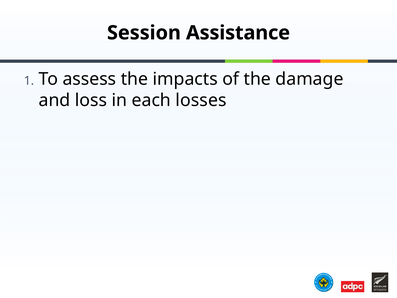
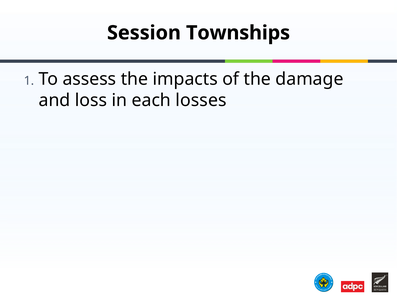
Assistance: Assistance -> Townships (238, 33)
